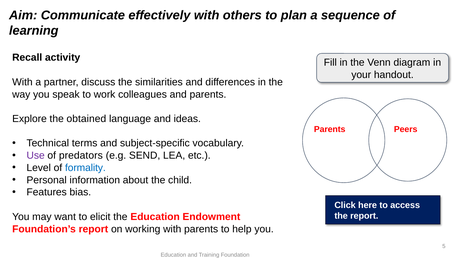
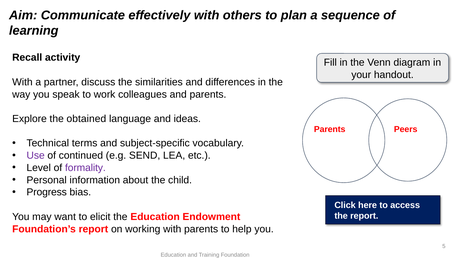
predators: predators -> continued (81, 156)
formality colour: blue -> purple (85, 168)
Features: Features -> Progress (47, 192)
